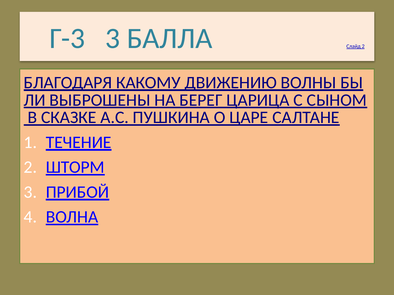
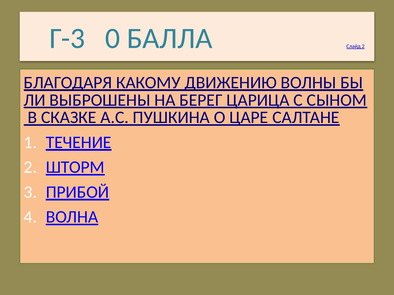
Г-3 3: 3 -> 0 (113, 39)
